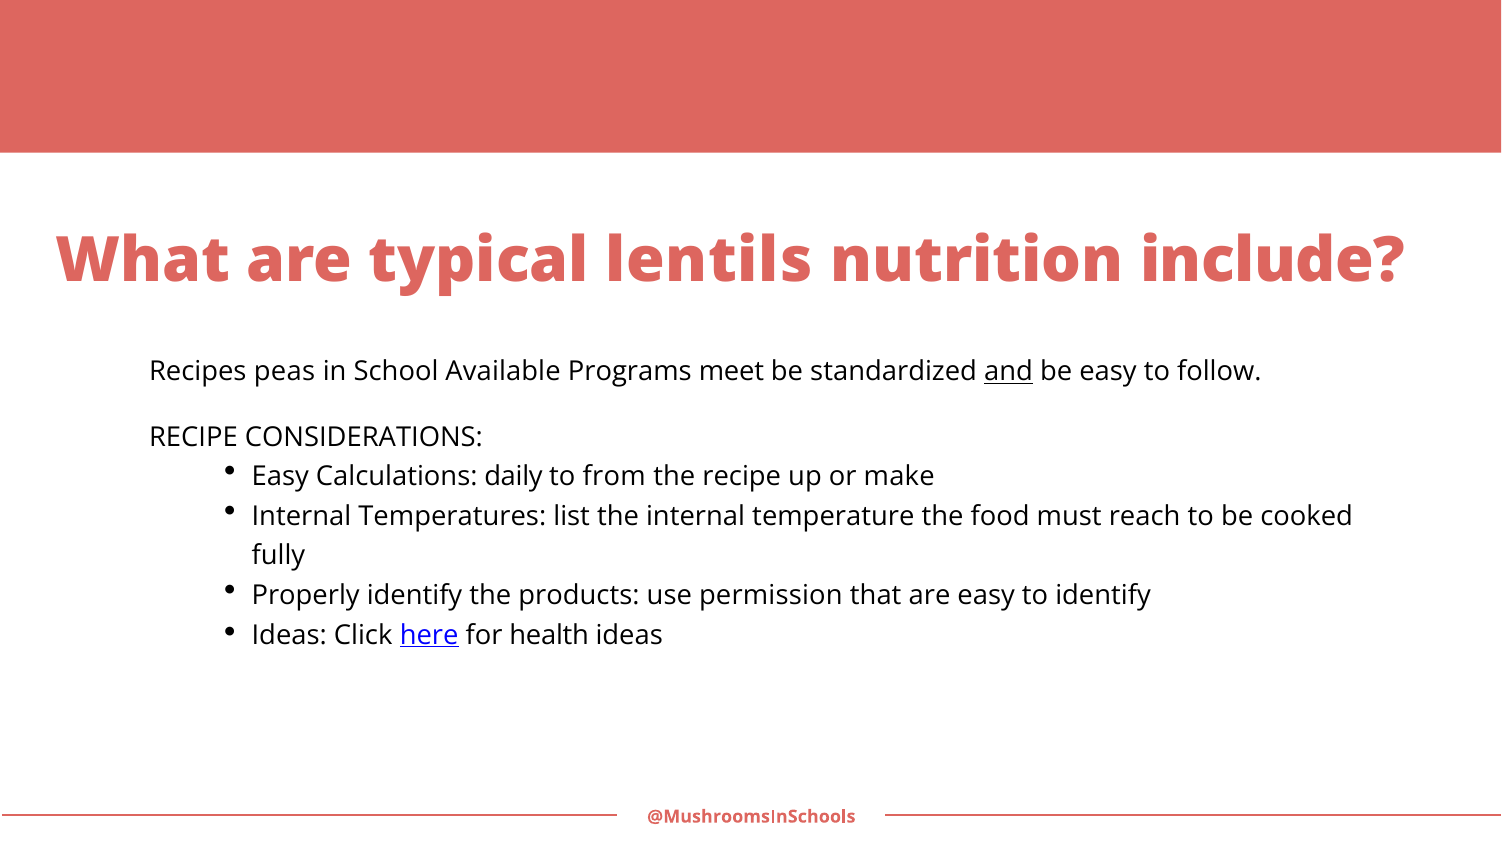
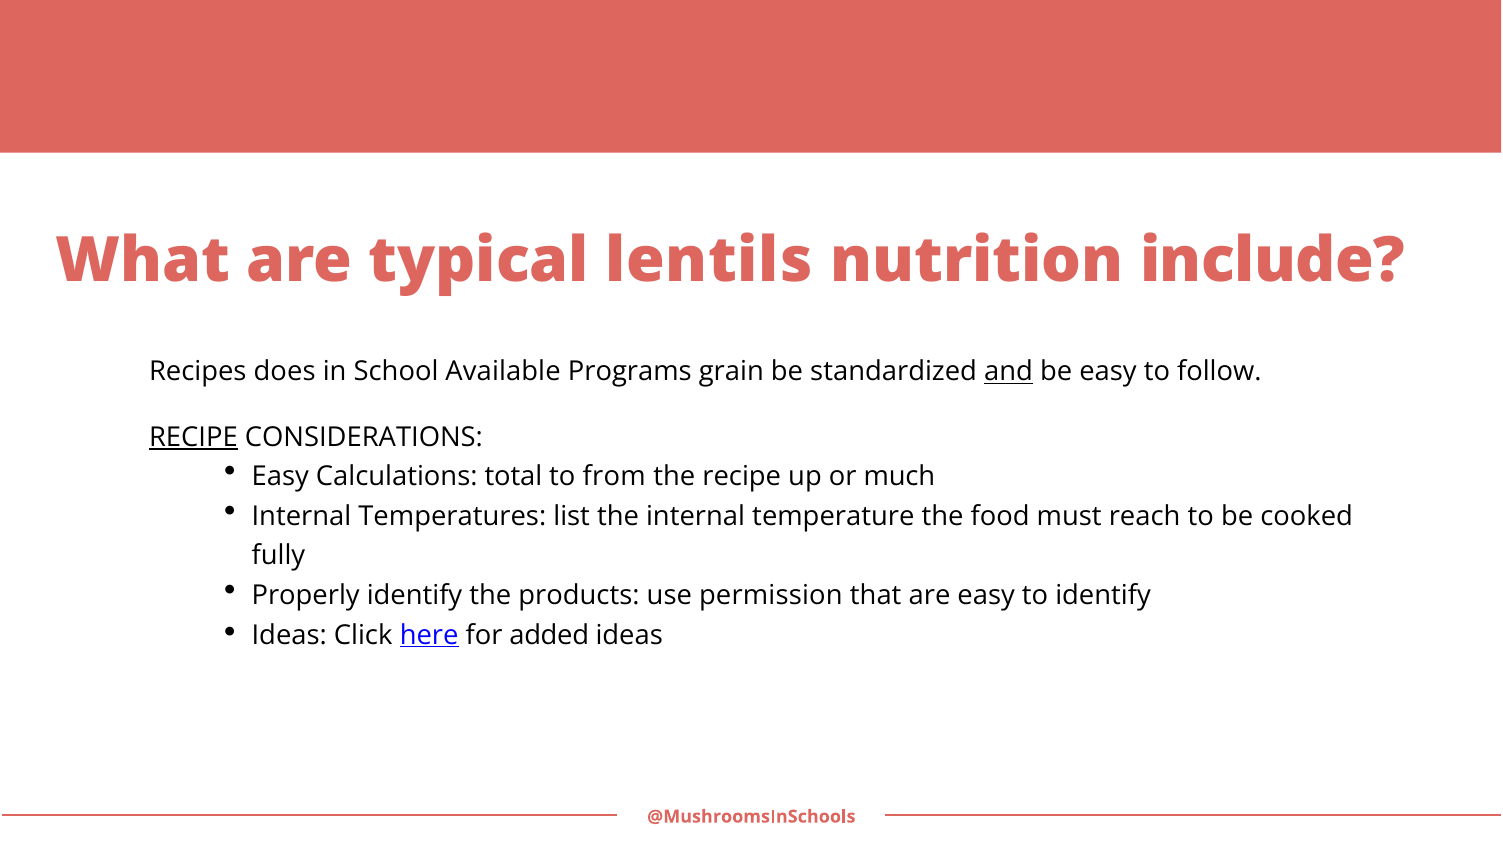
peas: peas -> does (285, 372)
meet: meet -> grain (731, 372)
RECIPE underline: none -> present (193, 438)
daily: daily -> total (513, 477)
make: make -> much (899, 477)
health: health -> added (549, 636)
